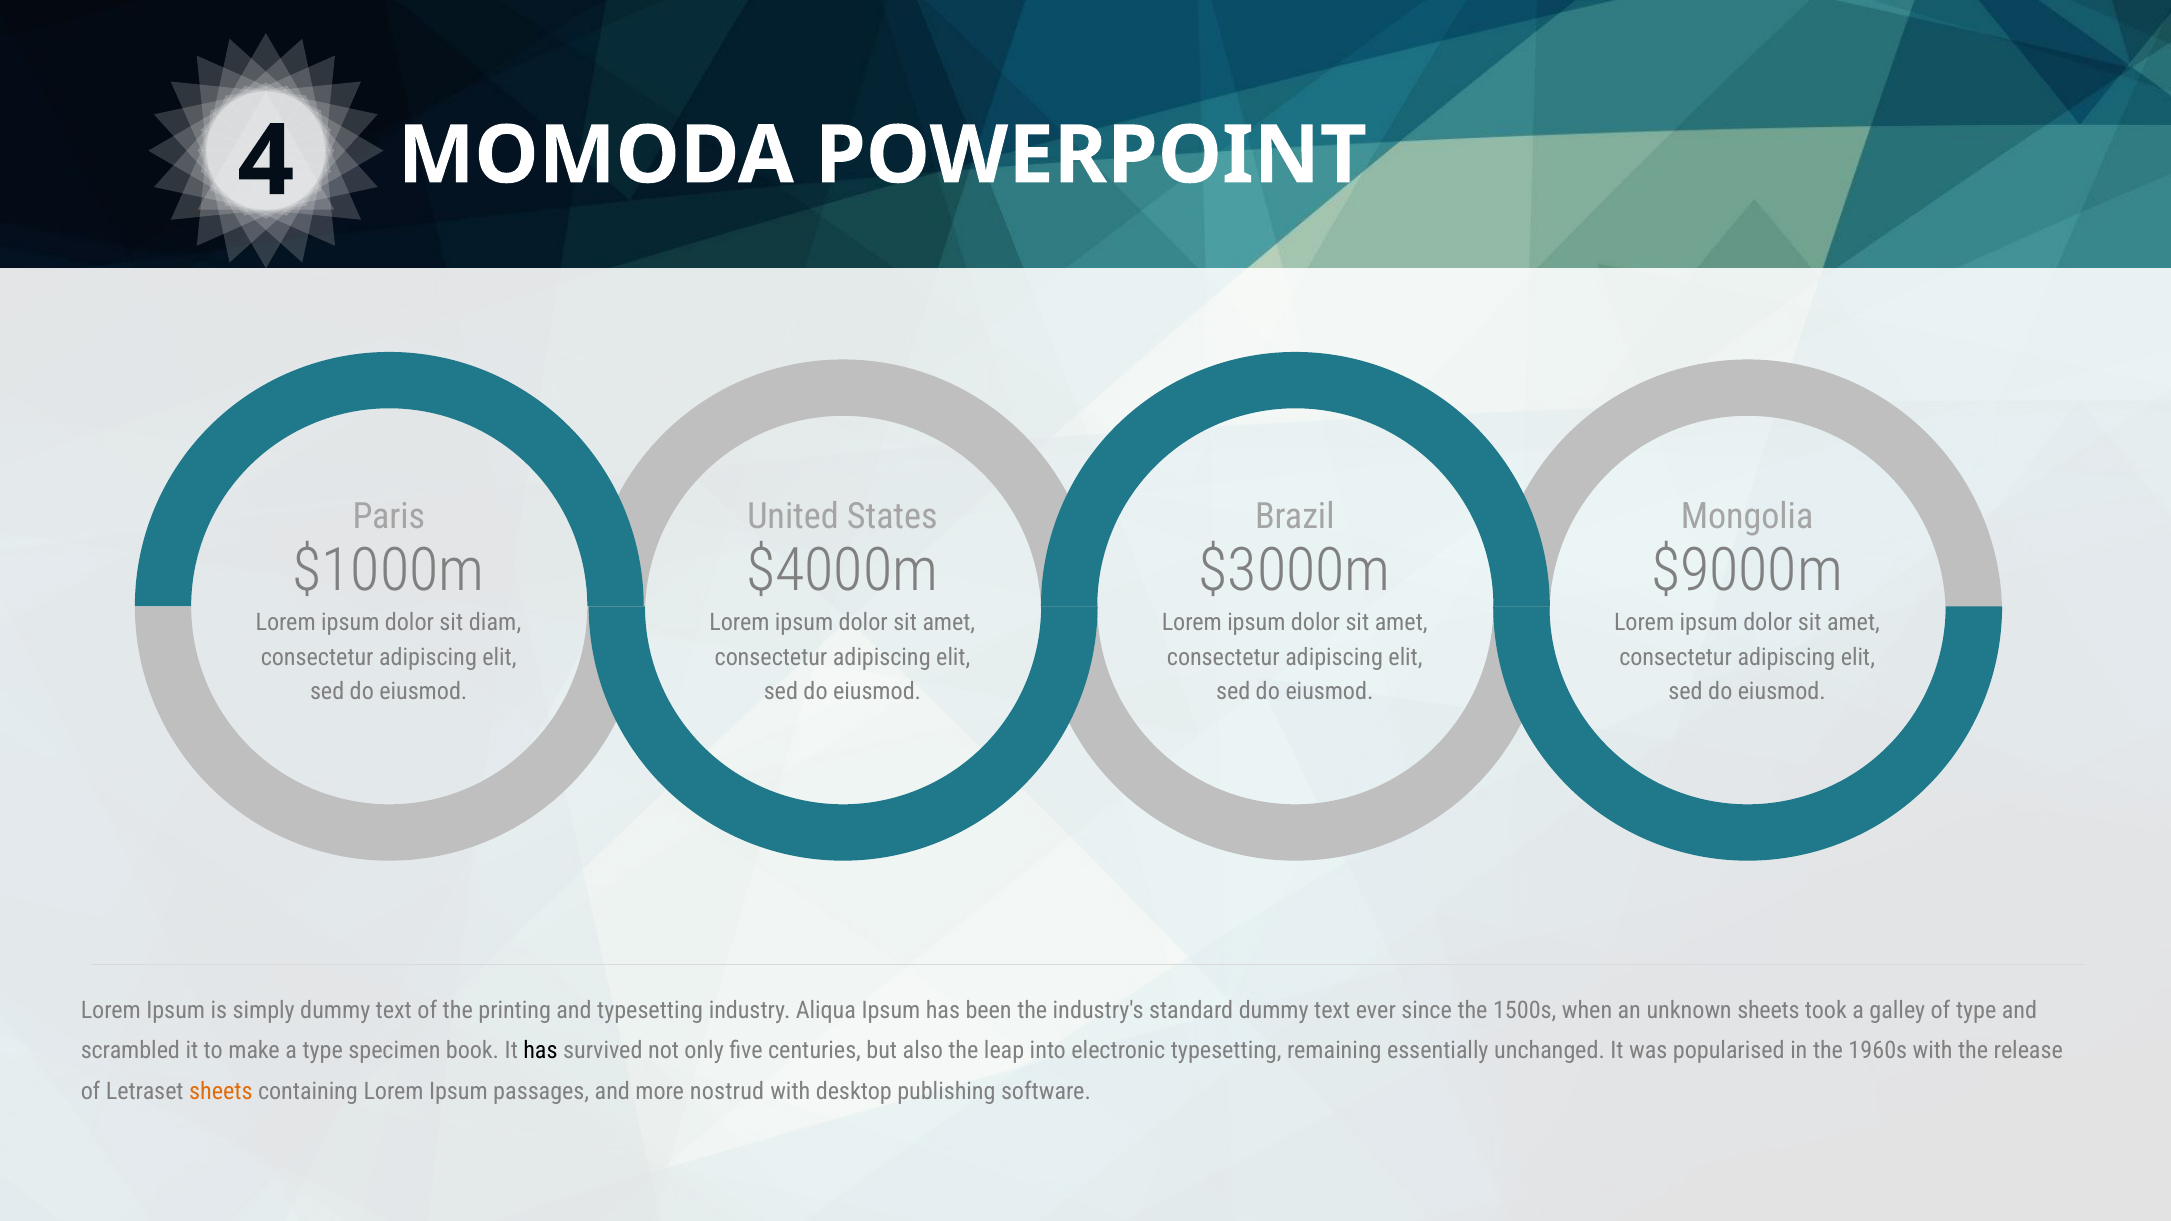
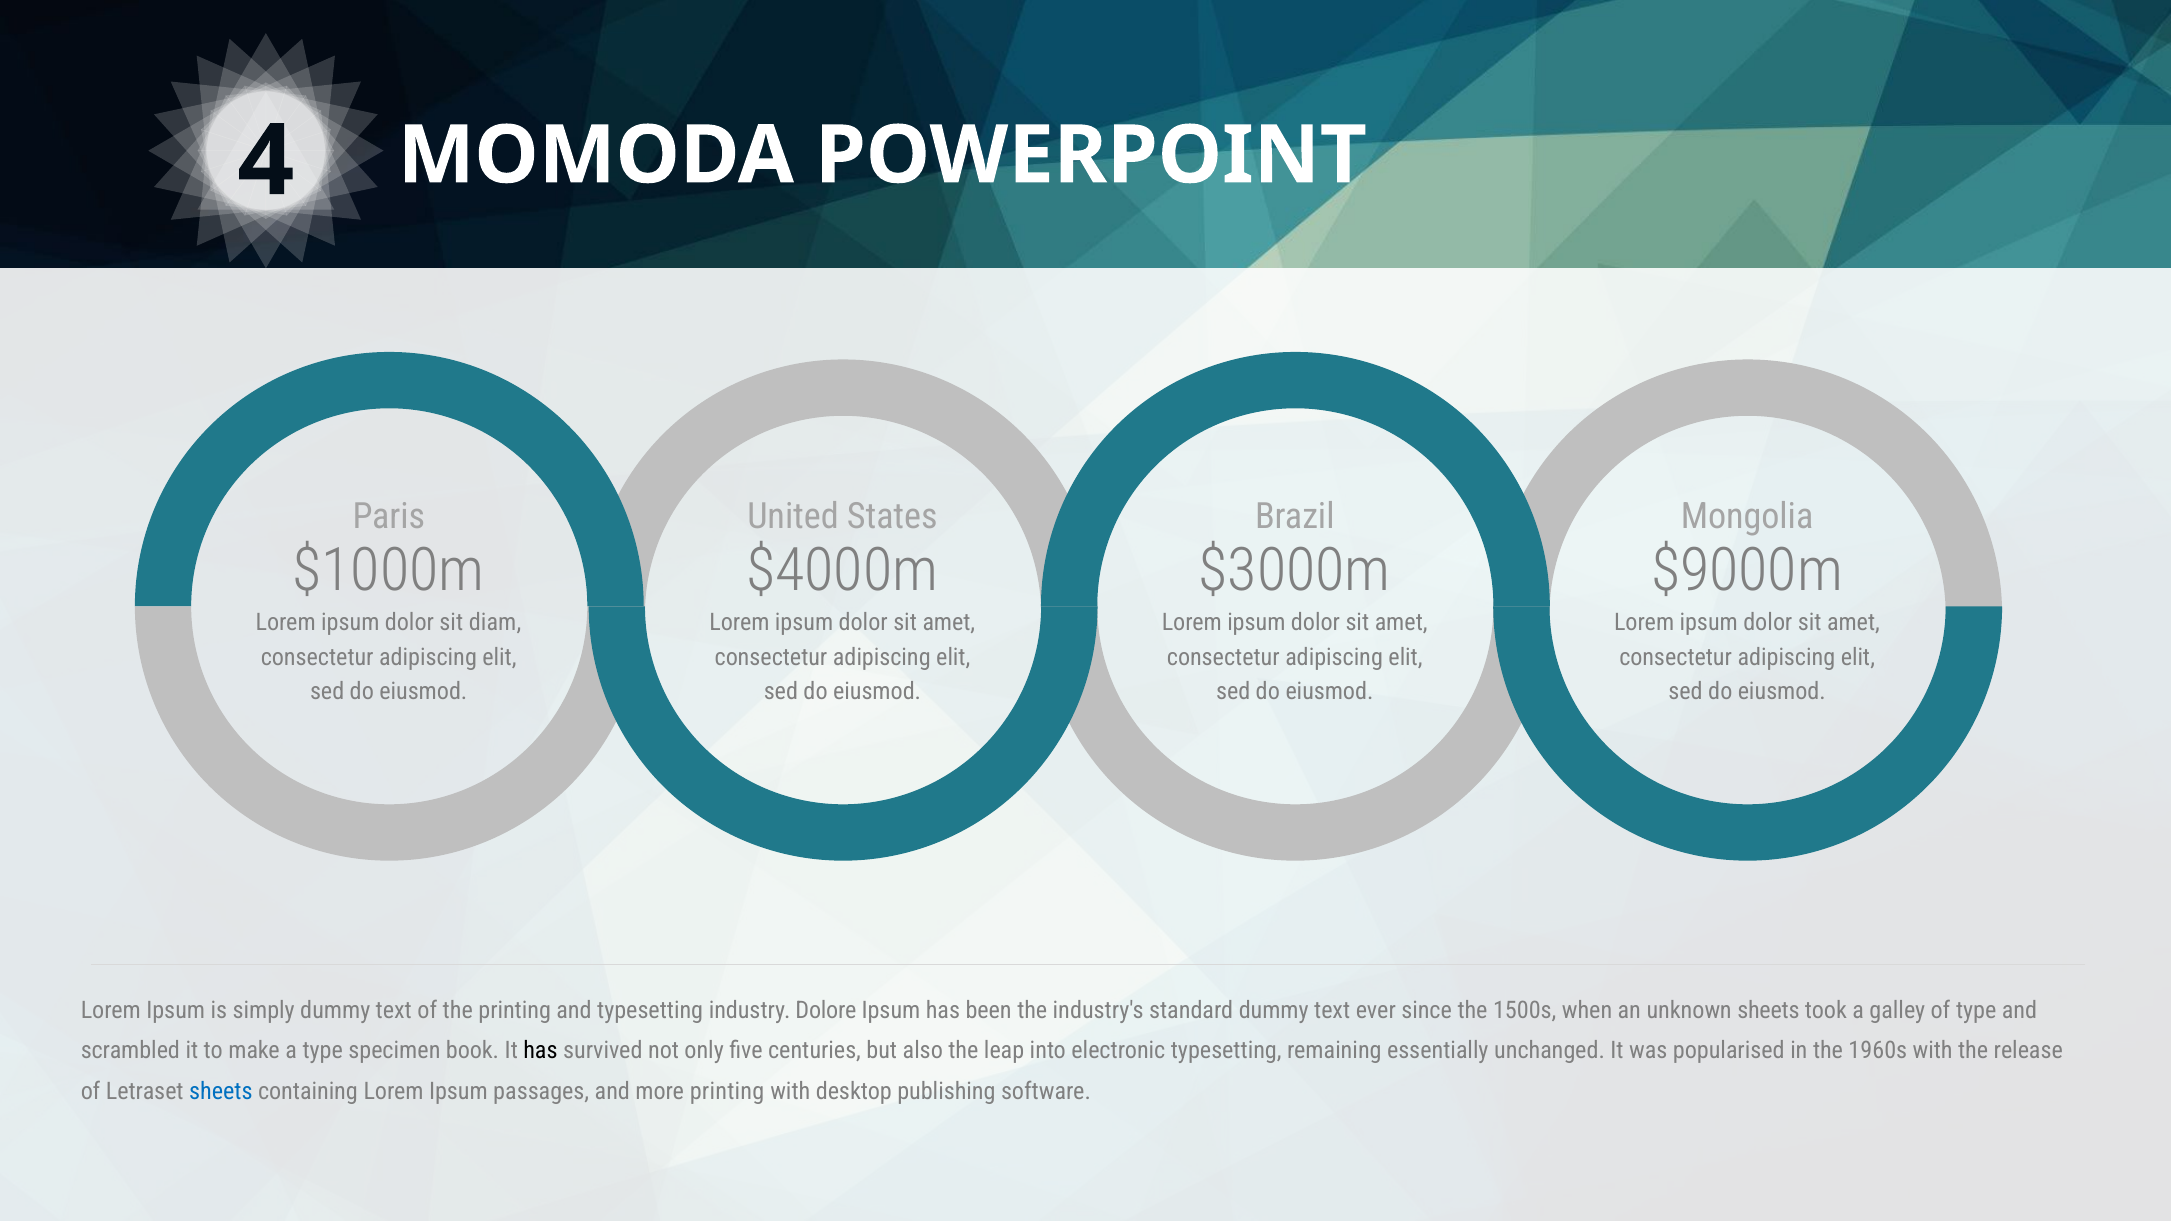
Aliqua: Aliqua -> Dolore (826, 1011)
sheets colour: orange -> blue (221, 1091)
more nostrud: nostrud -> printing (727, 1091)
